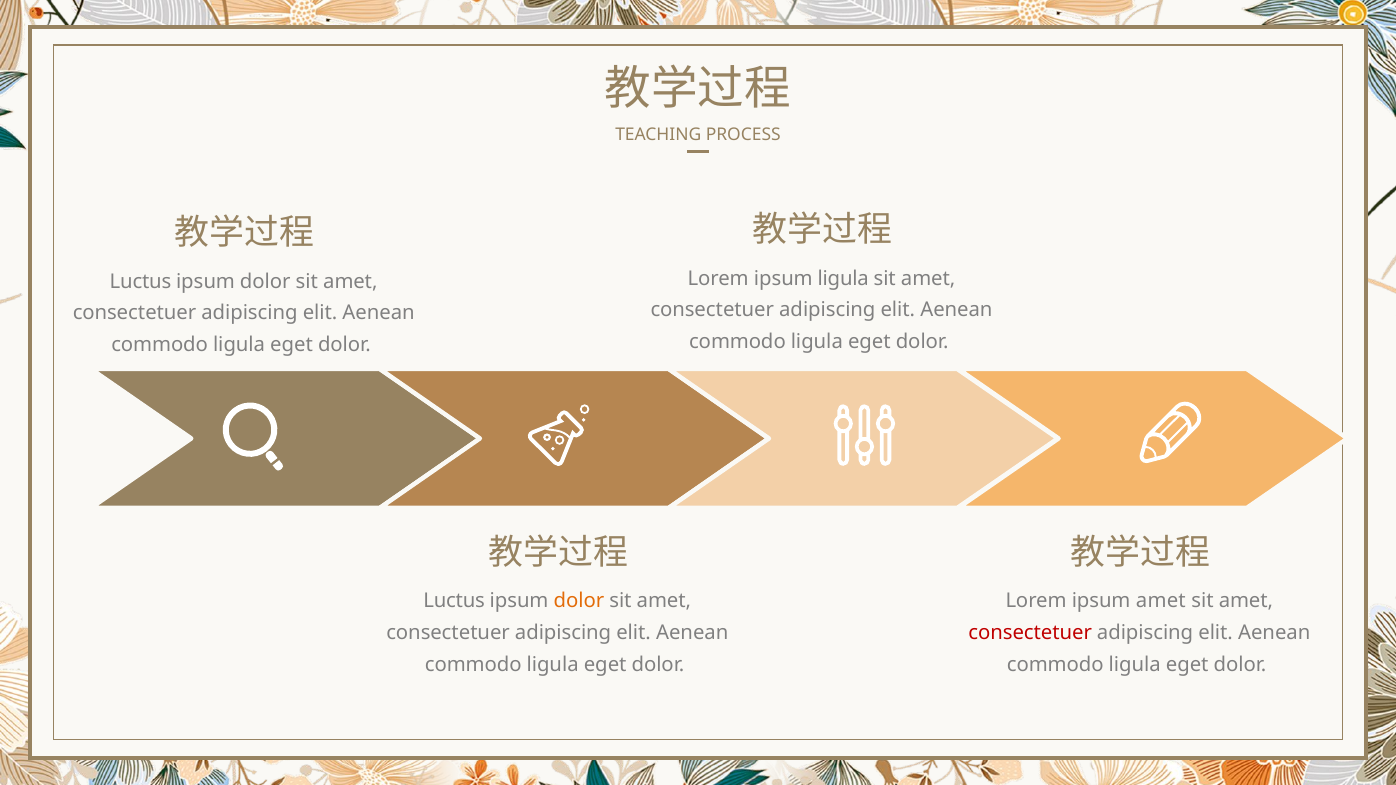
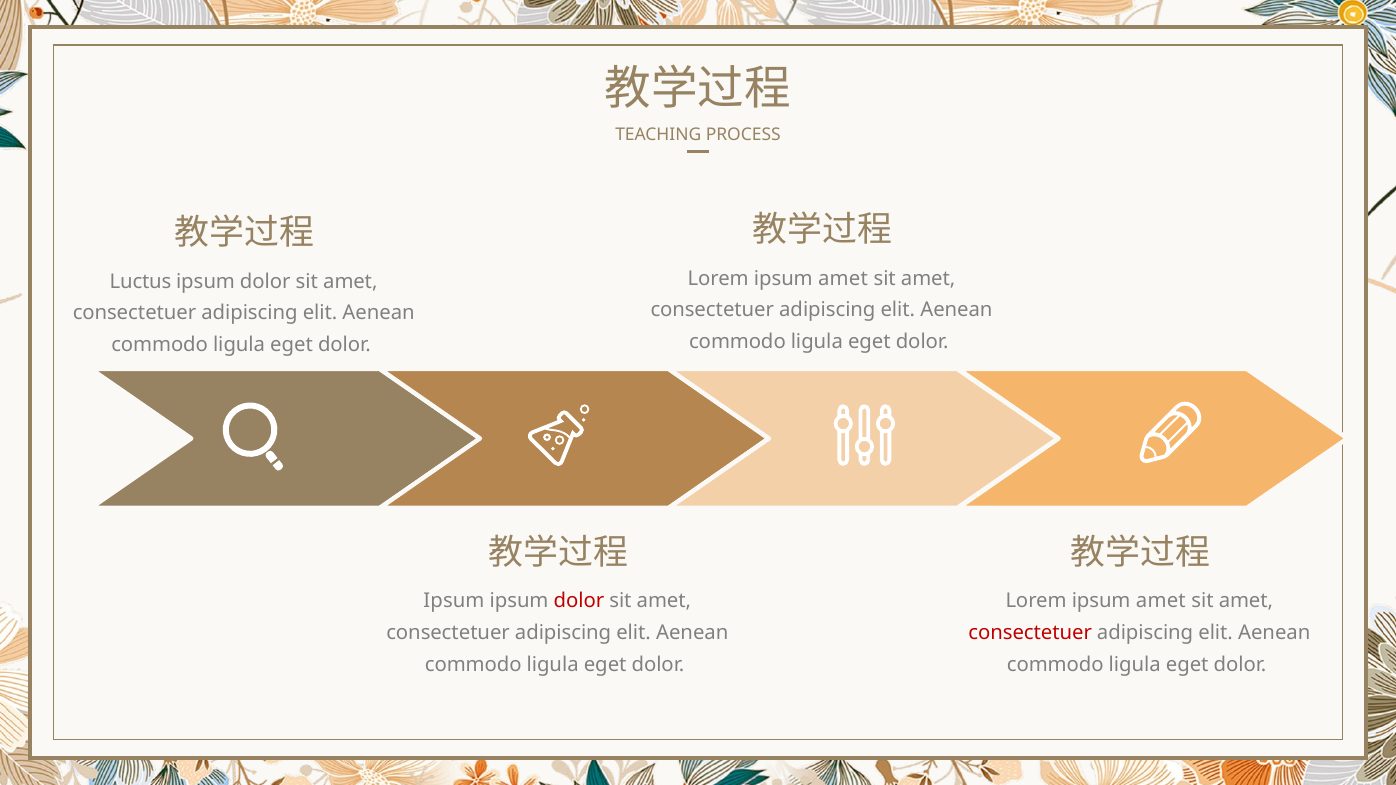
ligula: ligula -> amet (843, 279)
Luctus: Luctus -> Ipsum (454, 601)
dolor colour: orange -> red (579, 601)
